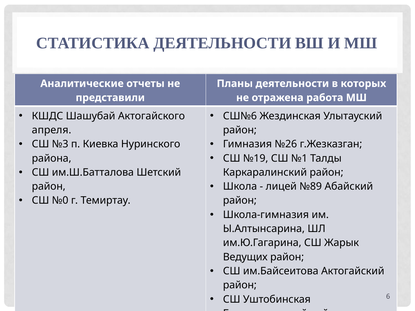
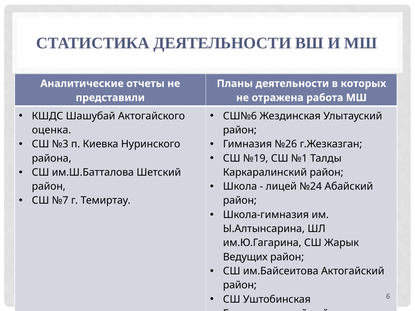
апреля: апреля -> оценка (52, 130)
№89: №89 -> №24 (311, 187)
№0: №0 -> №7 (60, 201)
